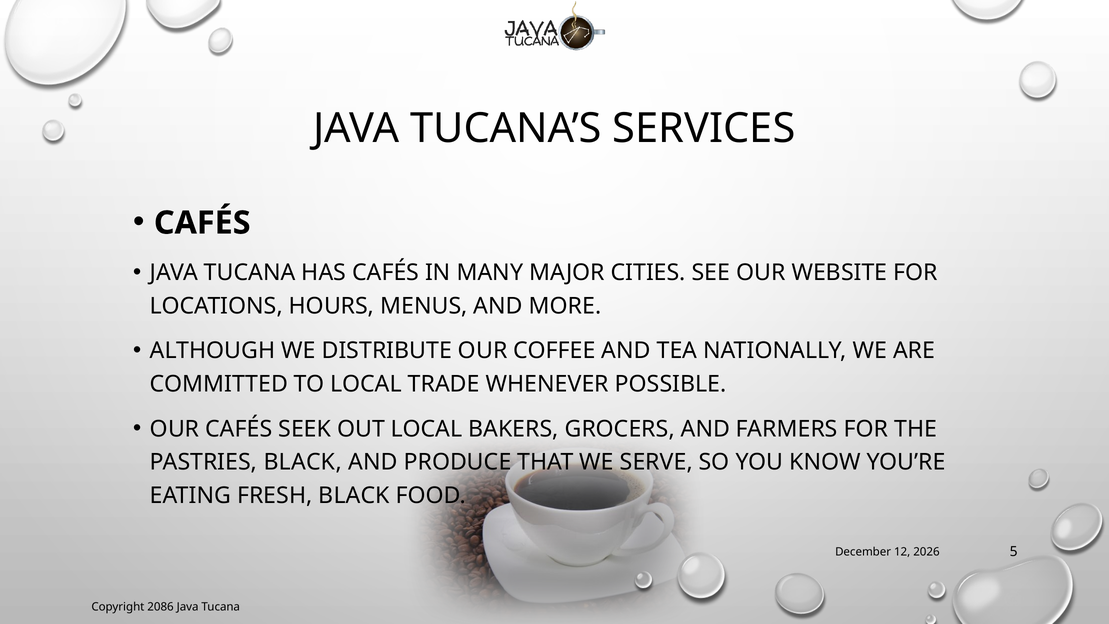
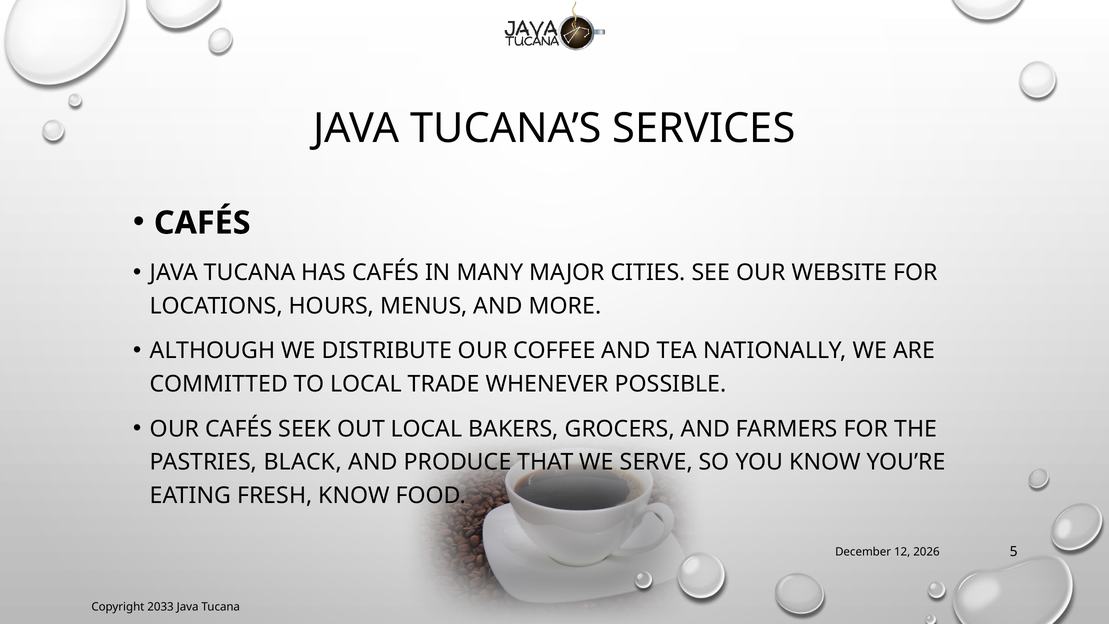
FRESH BLACK: BLACK -> KNOW (354, 495)
2086: 2086 -> 2033 (161, 607)
